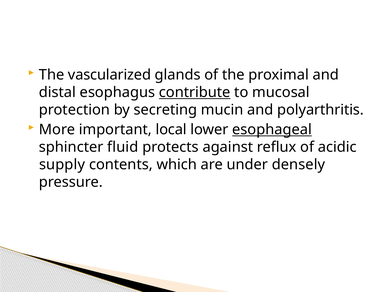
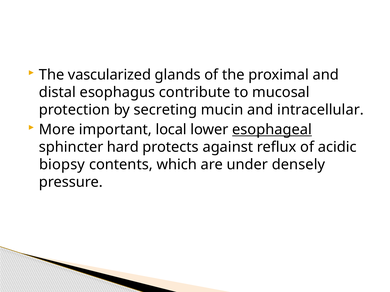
contribute underline: present -> none (195, 92)
polyarthritis: polyarthritis -> intracellular (320, 110)
fluid: fluid -> hard (123, 147)
supply: supply -> biopsy (62, 165)
